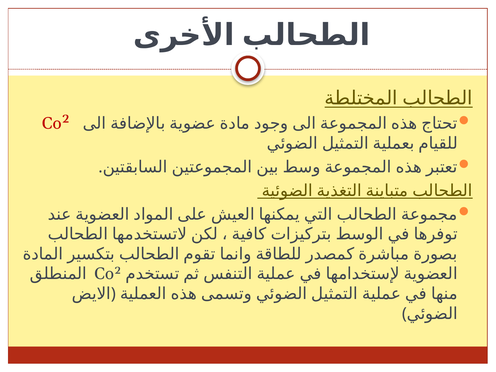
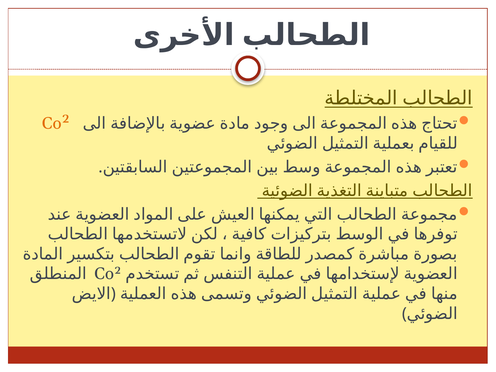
Co² colour: red -> orange (56, 123)
